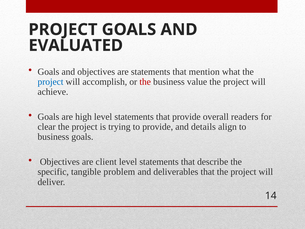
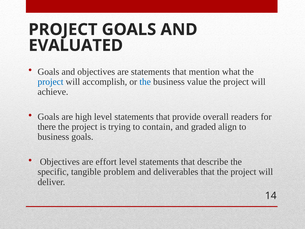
the colour: red -> blue (145, 82)
clear: clear -> there (47, 127)
to provide: provide -> contain (158, 127)
details: details -> graded (204, 127)
client: client -> effort (106, 162)
